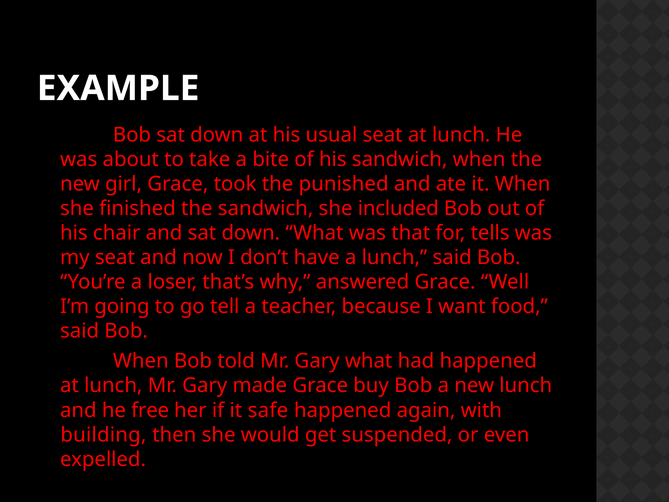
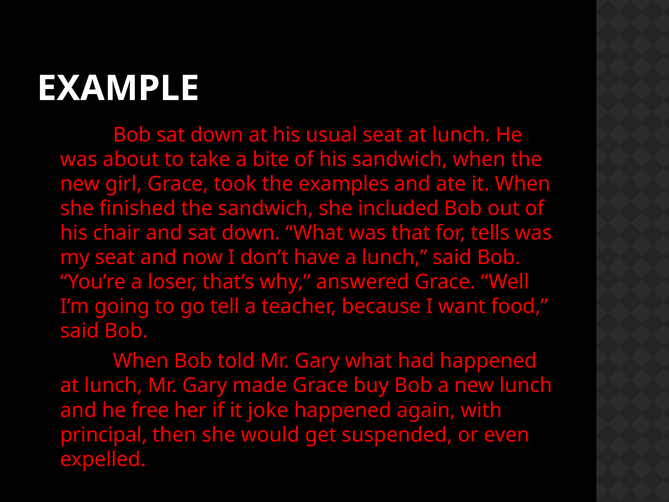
punished: punished -> examples (344, 184)
safe: safe -> joke (268, 410)
building: building -> principal (104, 435)
